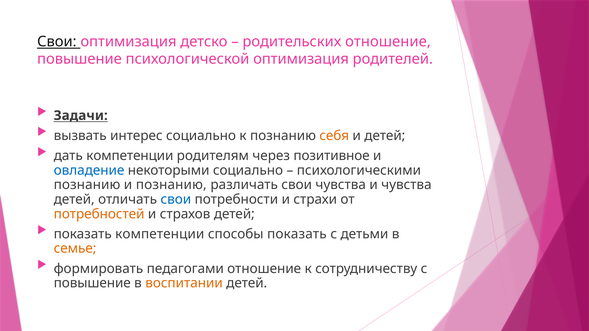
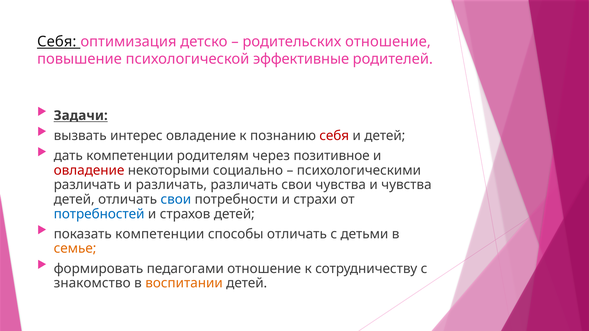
Свои: Свои -> Себя (57, 42)
психологической оптимизация: оптимизация -> эффективные (301, 59)
интерес социально: социально -> овладение (201, 136)
себя colour: orange -> red (334, 136)
овладение colour: blue -> red (89, 170)
познанию: познанию -> различать (87, 185)
и познанию: познанию -> различать (171, 185)
потребностей colour: orange -> blue (99, 214)
способы показать: показать -> отличать (297, 234)
повышение: повышение -> знакомство (92, 283)
